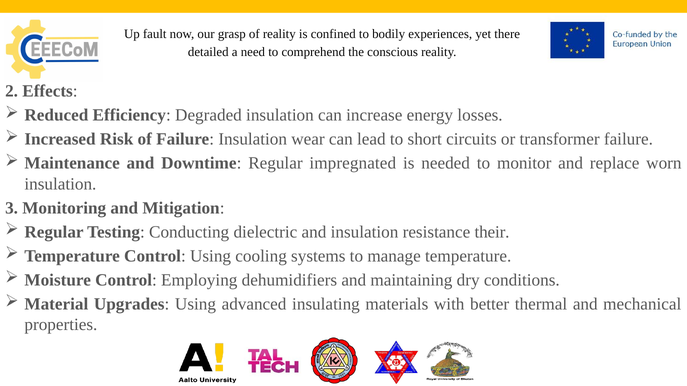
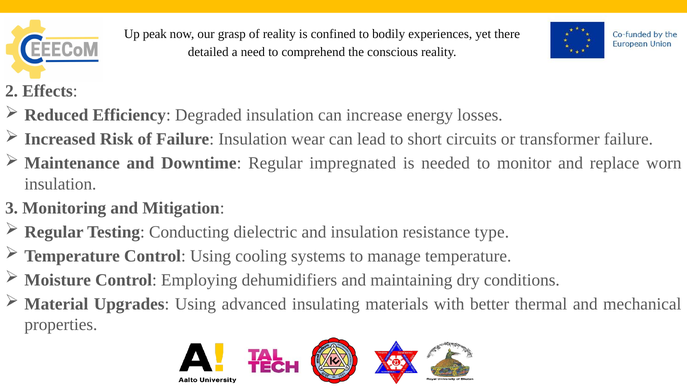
fault: fault -> peak (155, 34)
their: their -> type (492, 232)
